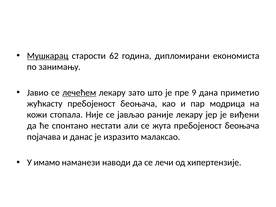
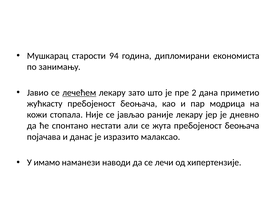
Мушкарац underline: present -> none (48, 56)
62: 62 -> 94 (114, 56)
9: 9 -> 2 (194, 93)
виђени: виђени -> дневно (244, 115)
